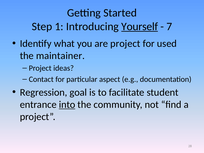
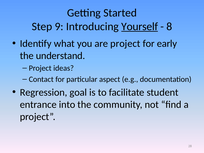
1: 1 -> 9 (59, 26)
7: 7 -> 8 (169, 26)
used: used -> early (167, 44)
maintainer: maintainer -> understand (61, 56)
into underline: present -> none (67, 105)
